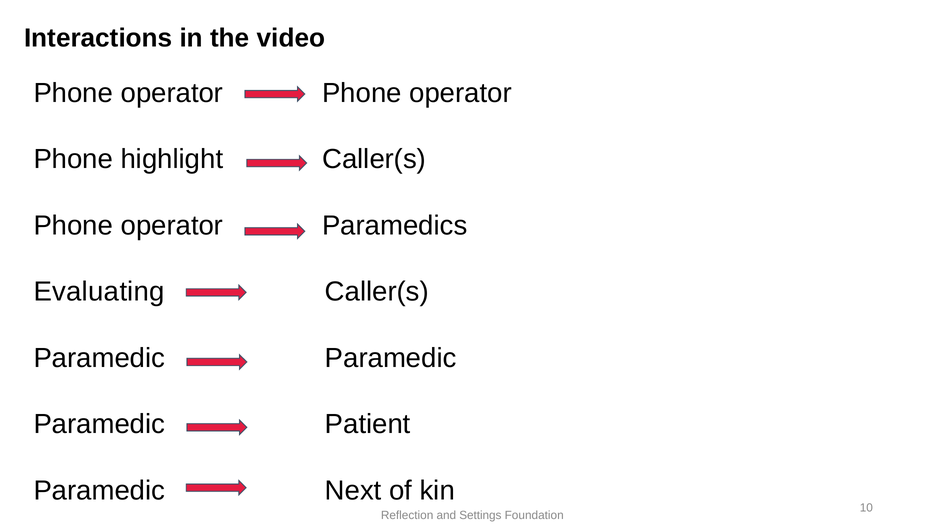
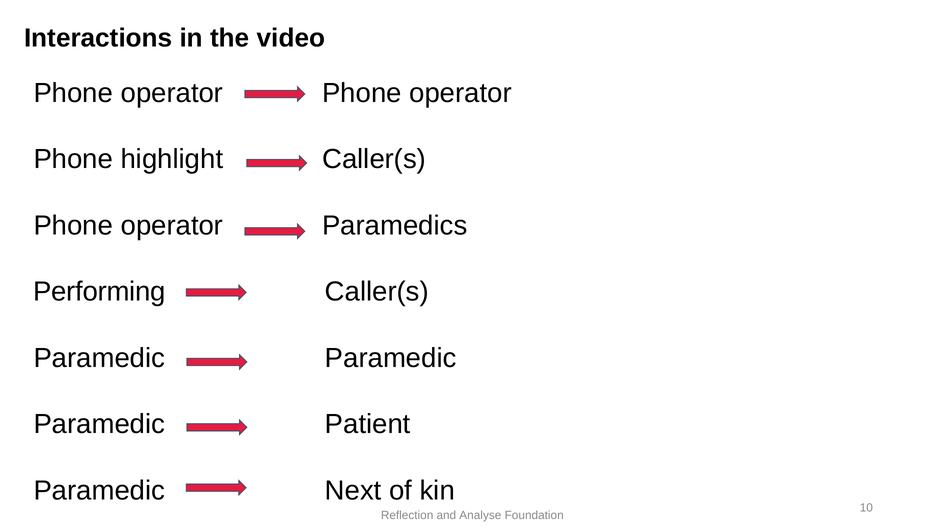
Evaluating: Evaluating -> Performing (99, 292)
Settings: Settings -> Analyse (480, 515)
